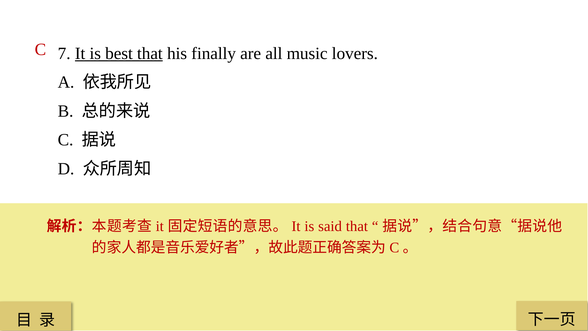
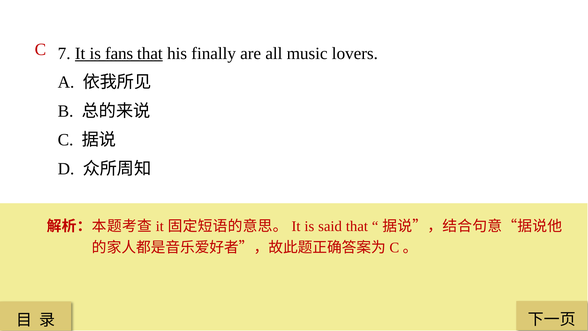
best: best -> fans (119, 53)
